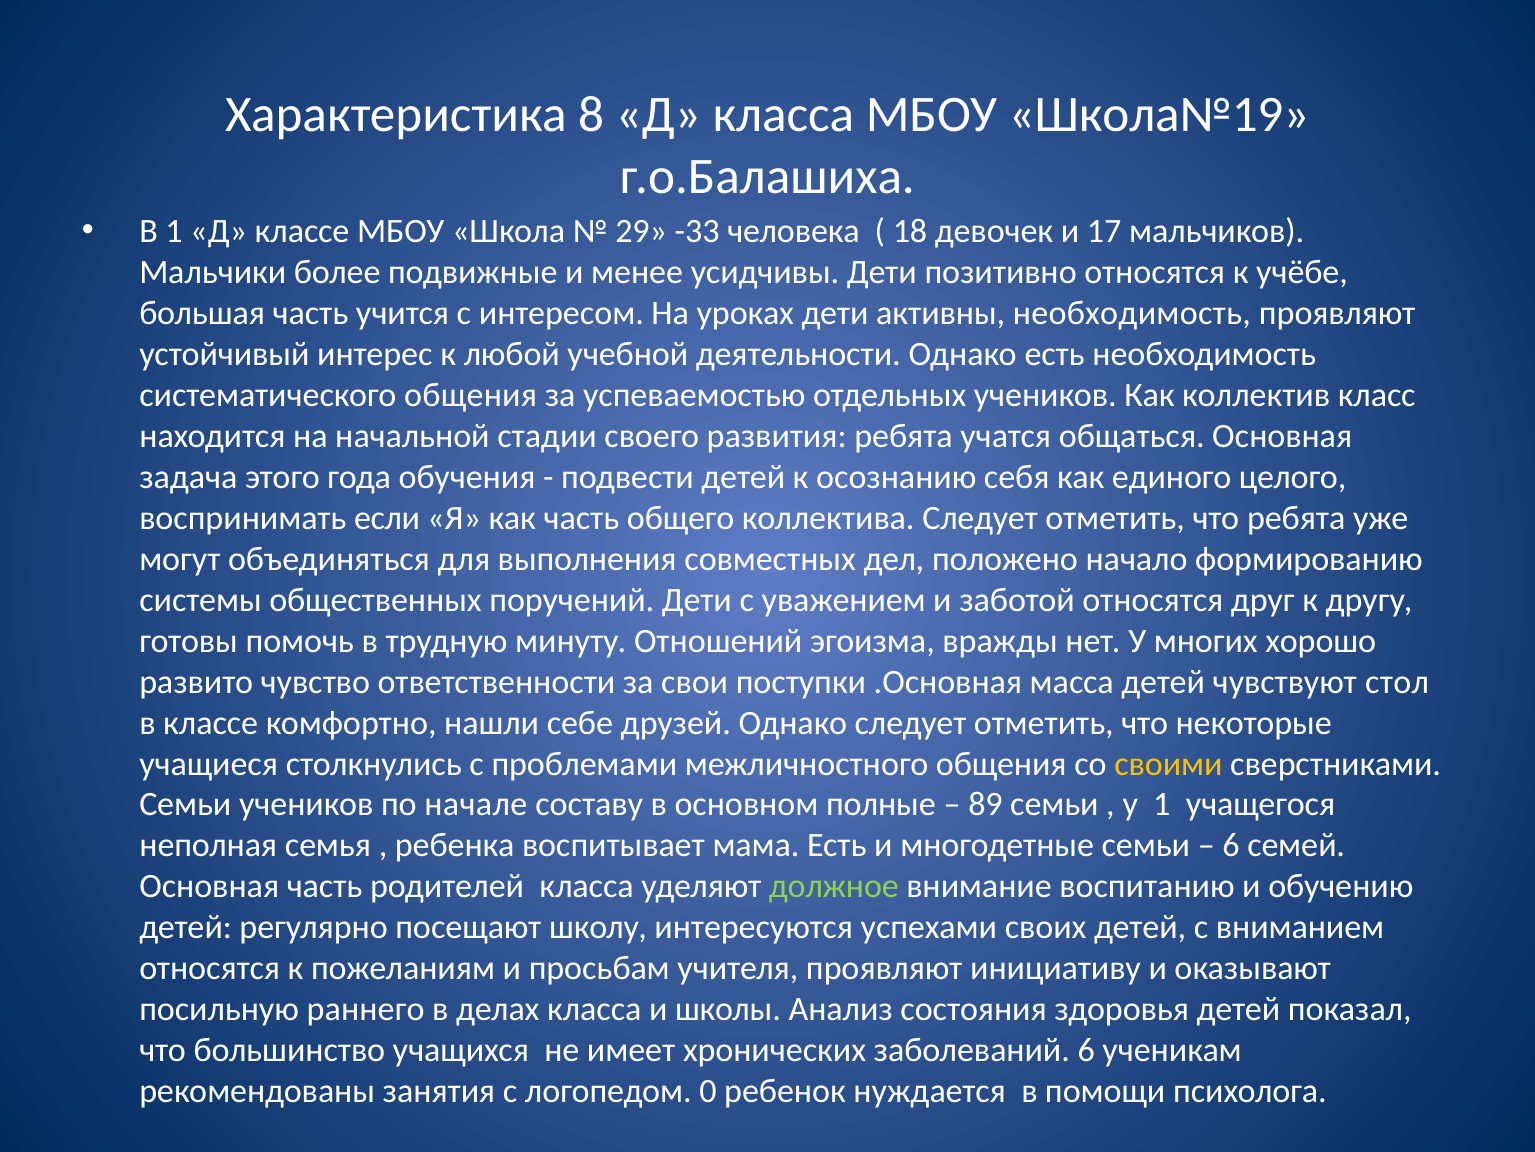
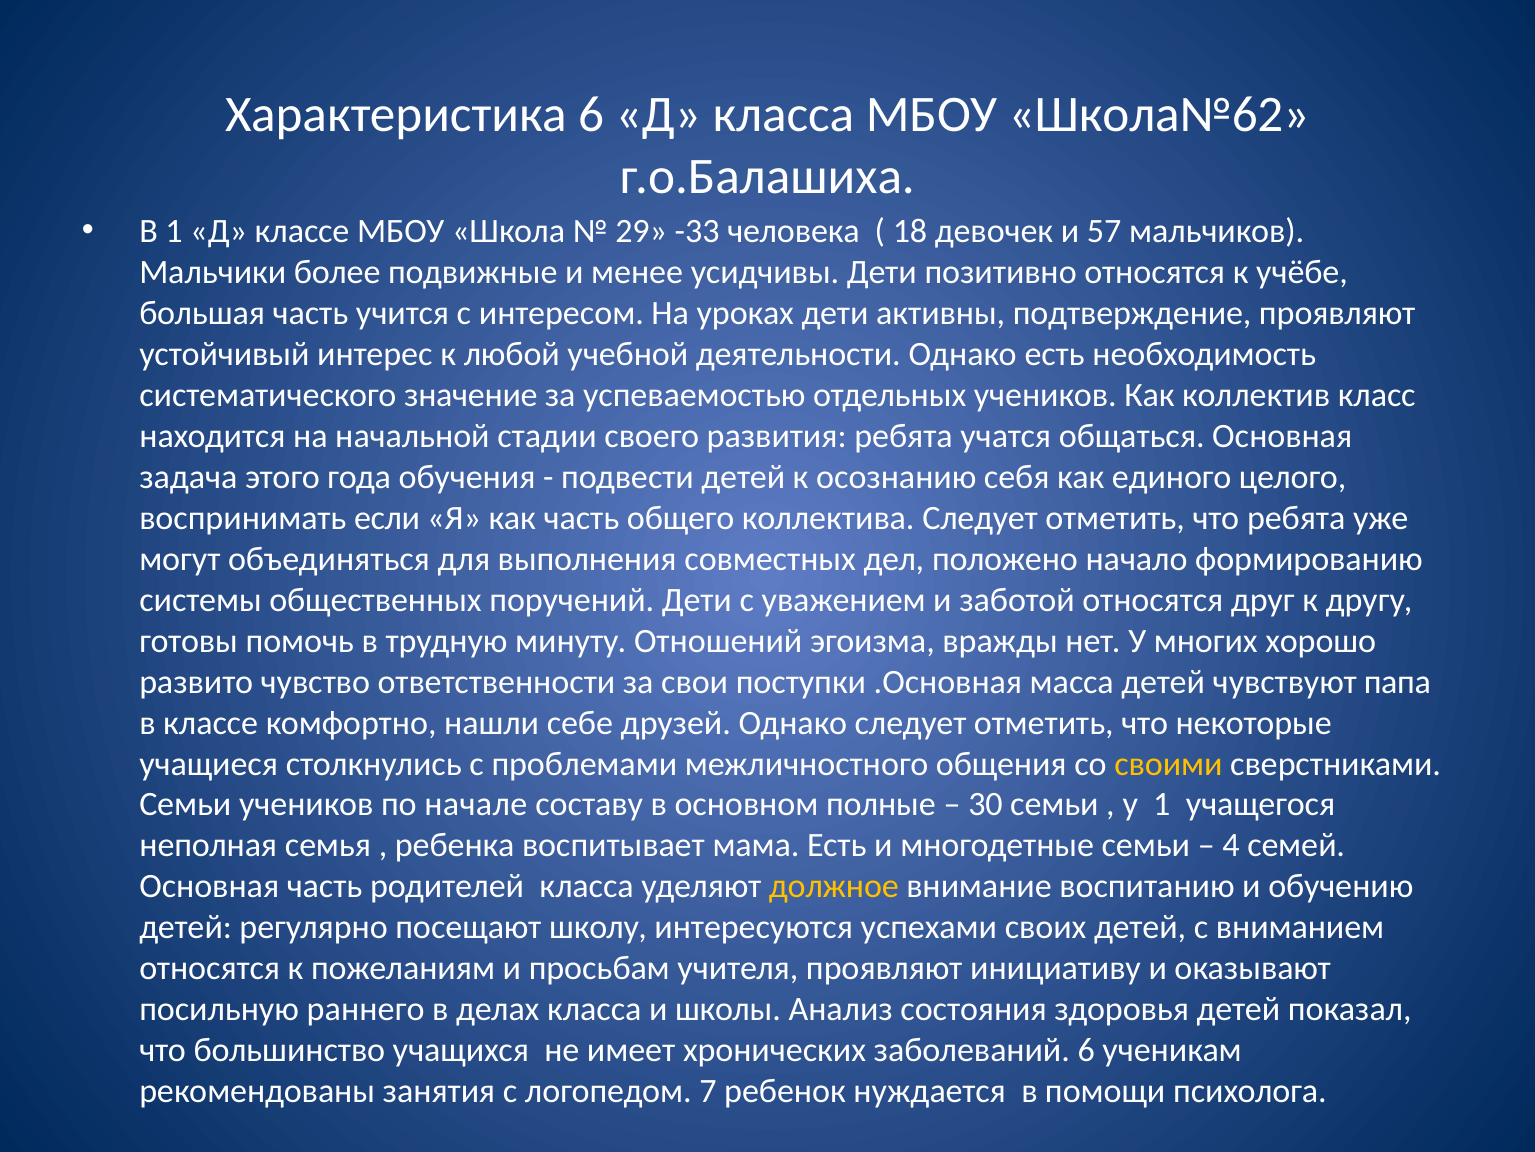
Характеристика 8: 8 -> 6 (591, 115)
Школа№19: Школа№19 -> Школа№62 (1159, 115)
17: 17 -> 57 (1104, 231)
активны необходимость: необходимость -> подтверждение (1132, 313)
систематического общения: общения -> значение (471, 395)
стол: стол -> папа (1397, 681)
89: 89 -> 30 (985, 804)
6: 6 -> 4 (1231, 845)
должное colour: light green -> yellow (834, 886)
0: 0 -> 7 (708, 1091)
